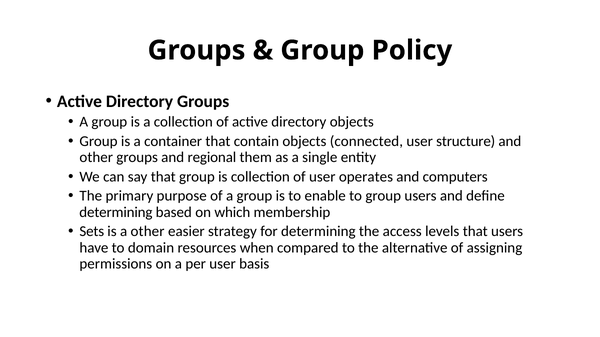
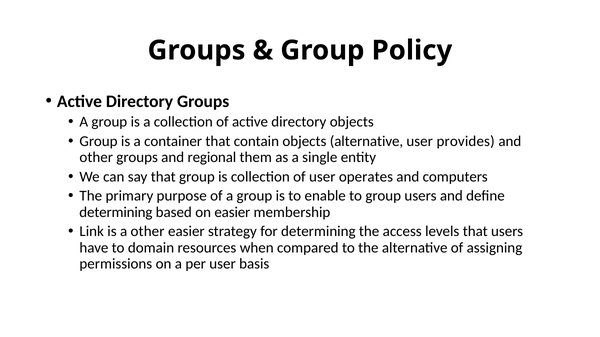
objects connected: connected -> alternative (366, 141)
structure: structure -> provides (466, 141)
on which: which -> easier (232, 212)
Sets: Sets -> Link (92, 232)
